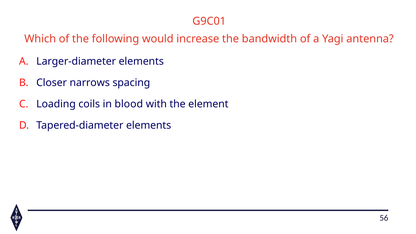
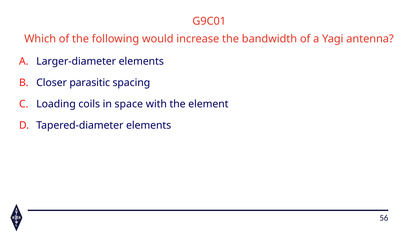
narrows: narrows -> parasitic (90, 83)
blood: blood -> space (129, 104)
